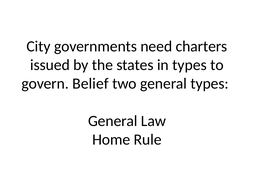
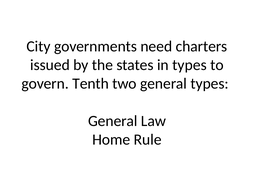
Belief: Belief -> Tenth (91, 83)
